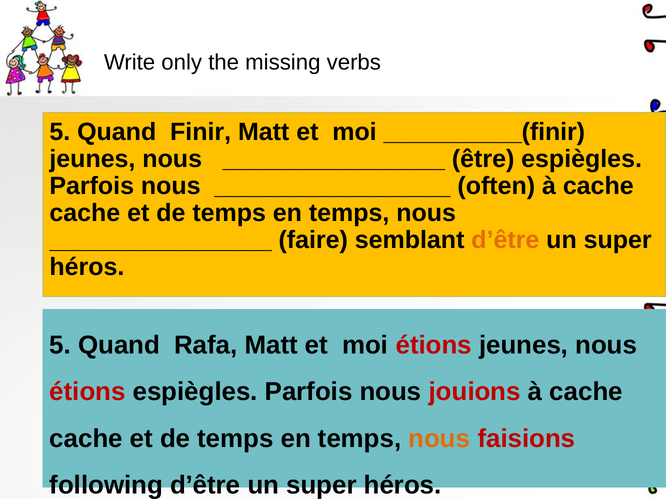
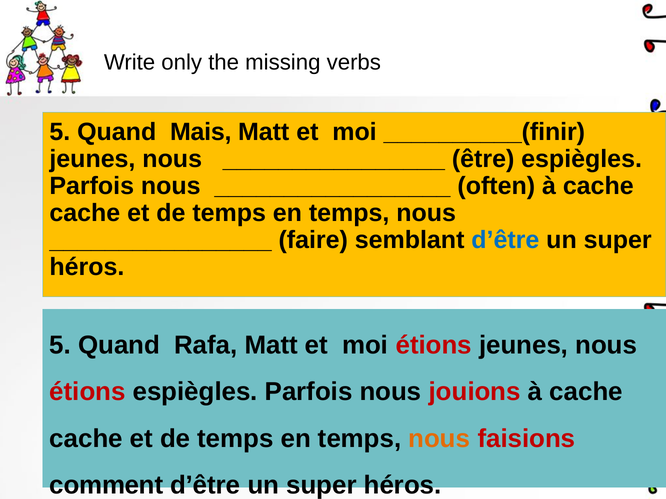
Finir: Finir -> Mais (201, 132)
d’être colour: orange -> blue (505, 240)
following: following -> comment (106, 486)
